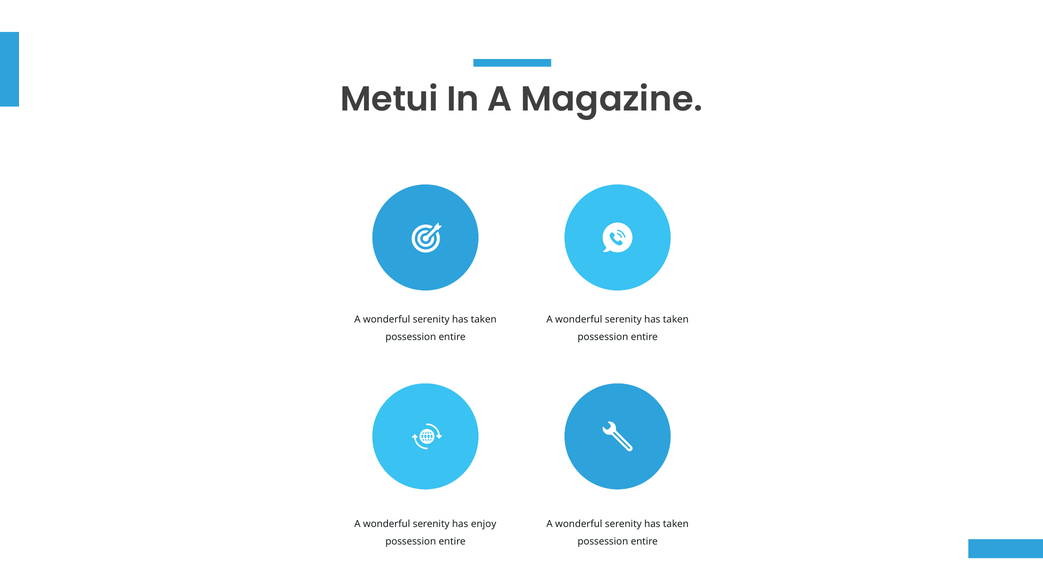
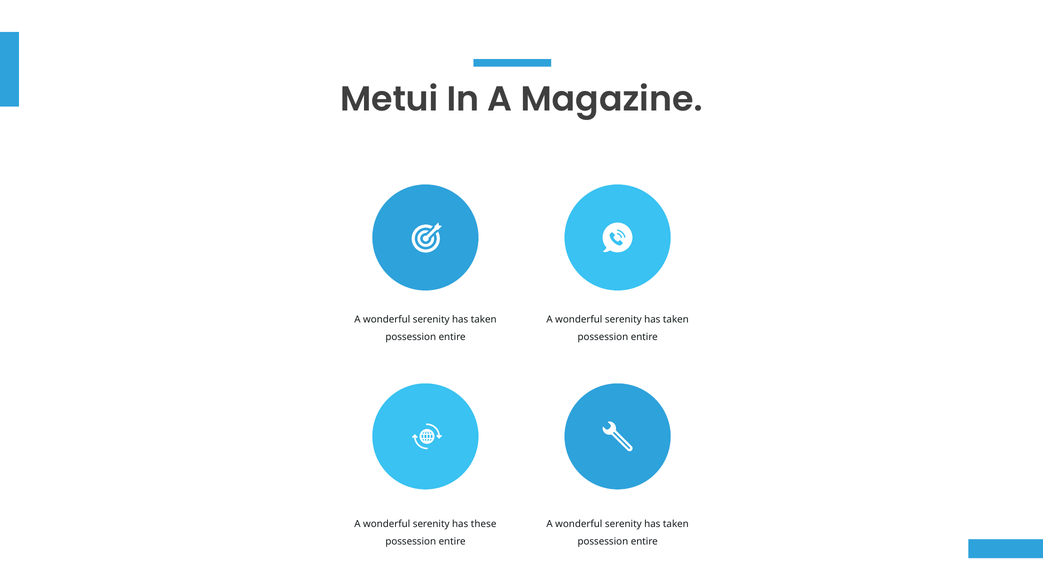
enjoy: enjoy -> these (484, 525)
